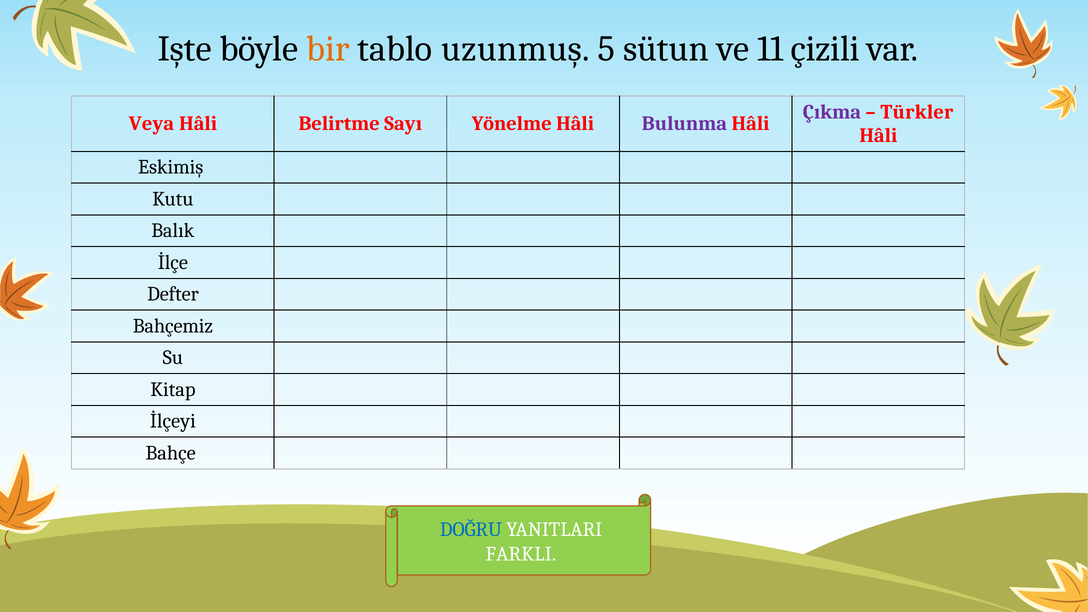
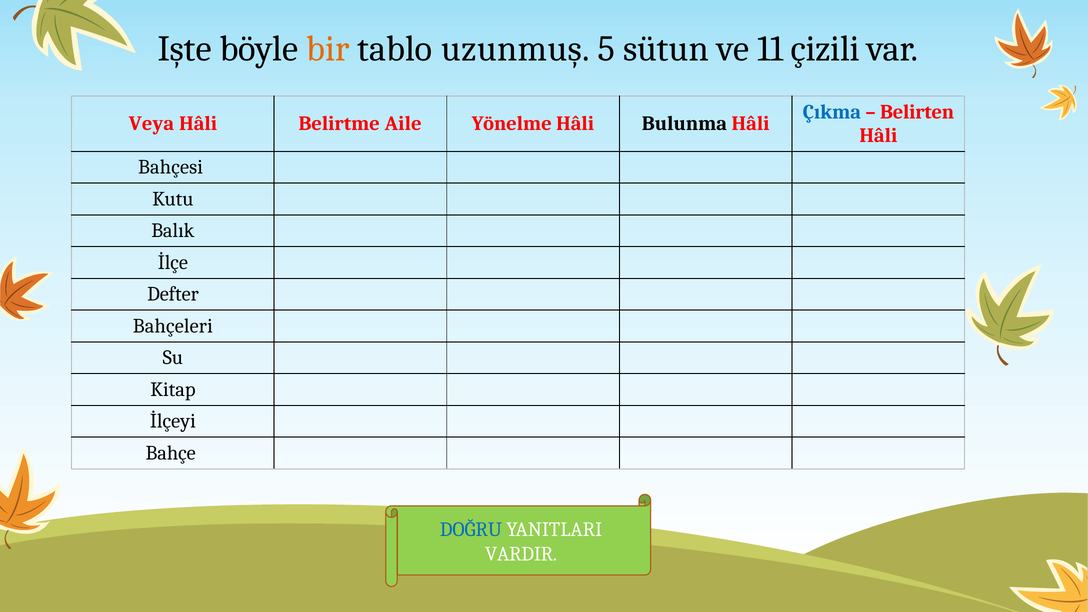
Çıkma colour: purple -> blue (832, 112)
Türkler: Türkler -> Belirten (917, 112)
Sayı: Sayı -> Aile (403, 124)
Bulunma colour: purple -> black (684, 124)
Eskimiş: Eskimiş -> Bahçesi (171, 167)
Bahçemiz: Bahçemiz -> Bahçeleri (173, 326)
FARKLI: FARKLI -> VARDIR (521, 554)
